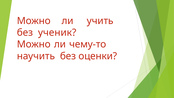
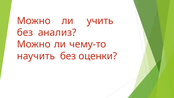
ученик: ученик -> анализ (57, 32)
